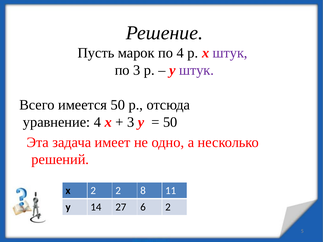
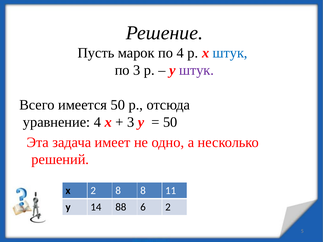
штук colour: purple -> blue (230, 53)
2 2: 2 -> 8 (118, 191)
27: 27 -> 88 (121, 207)
